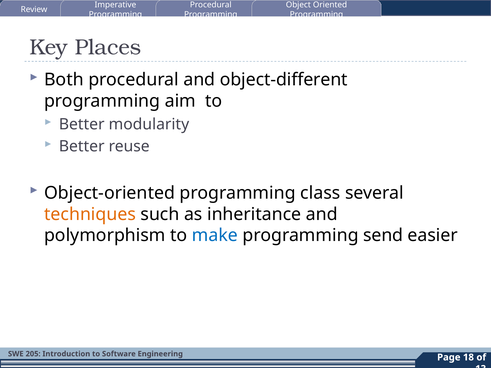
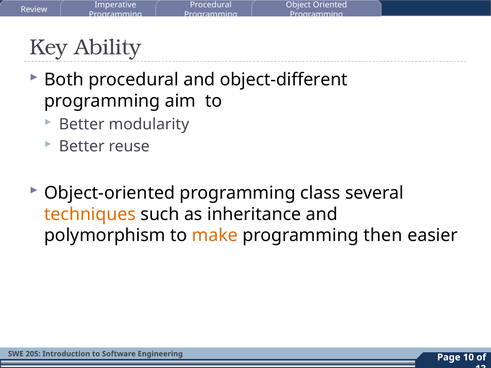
Places: Places -> Ability (108, 47)
make colour: blue -> orange (215, 236)
send: send -> then (383, 236)
18: 18 -> 10 (468, 358)
